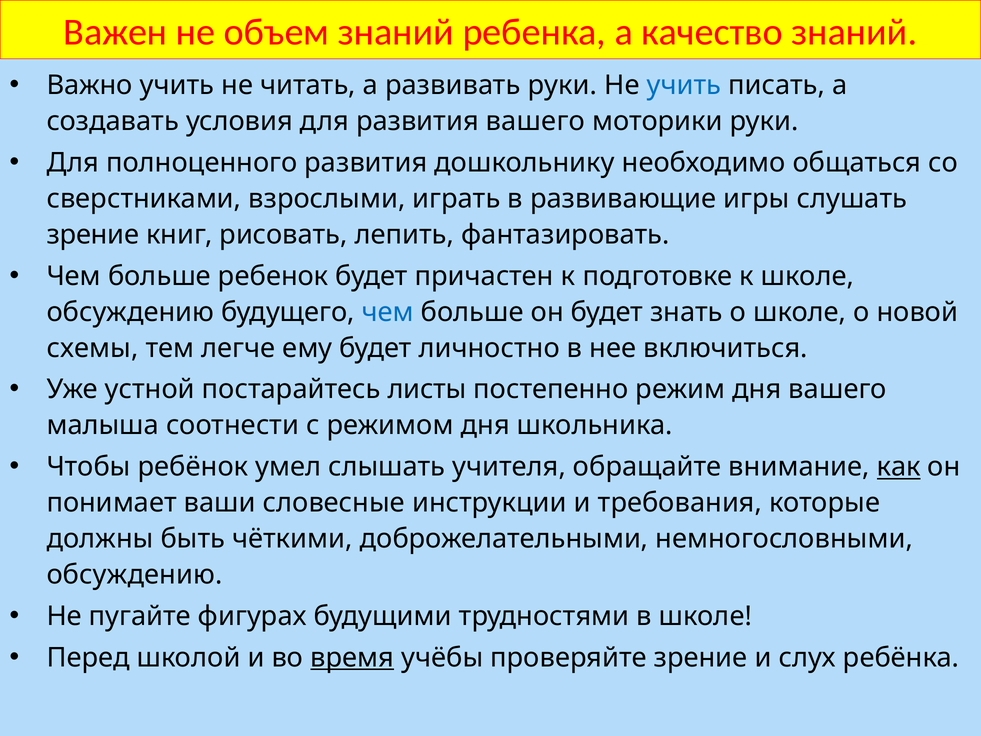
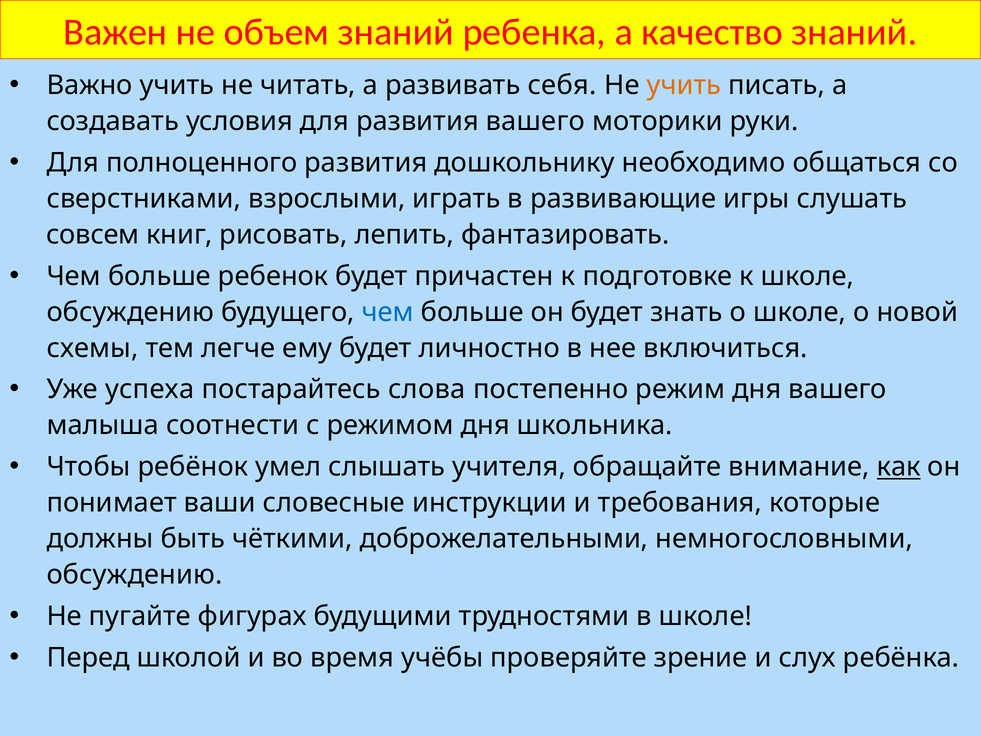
развивать руки: руки -> себя (562, 85)
учить colour: blue -> orange (684, 85)
зрение: зрение -> совсем (93, 235)
устной: устной -> успеха (150, 389)
листы: листы -> слова (427, 389)
время underline: present -> none (352, 657)
